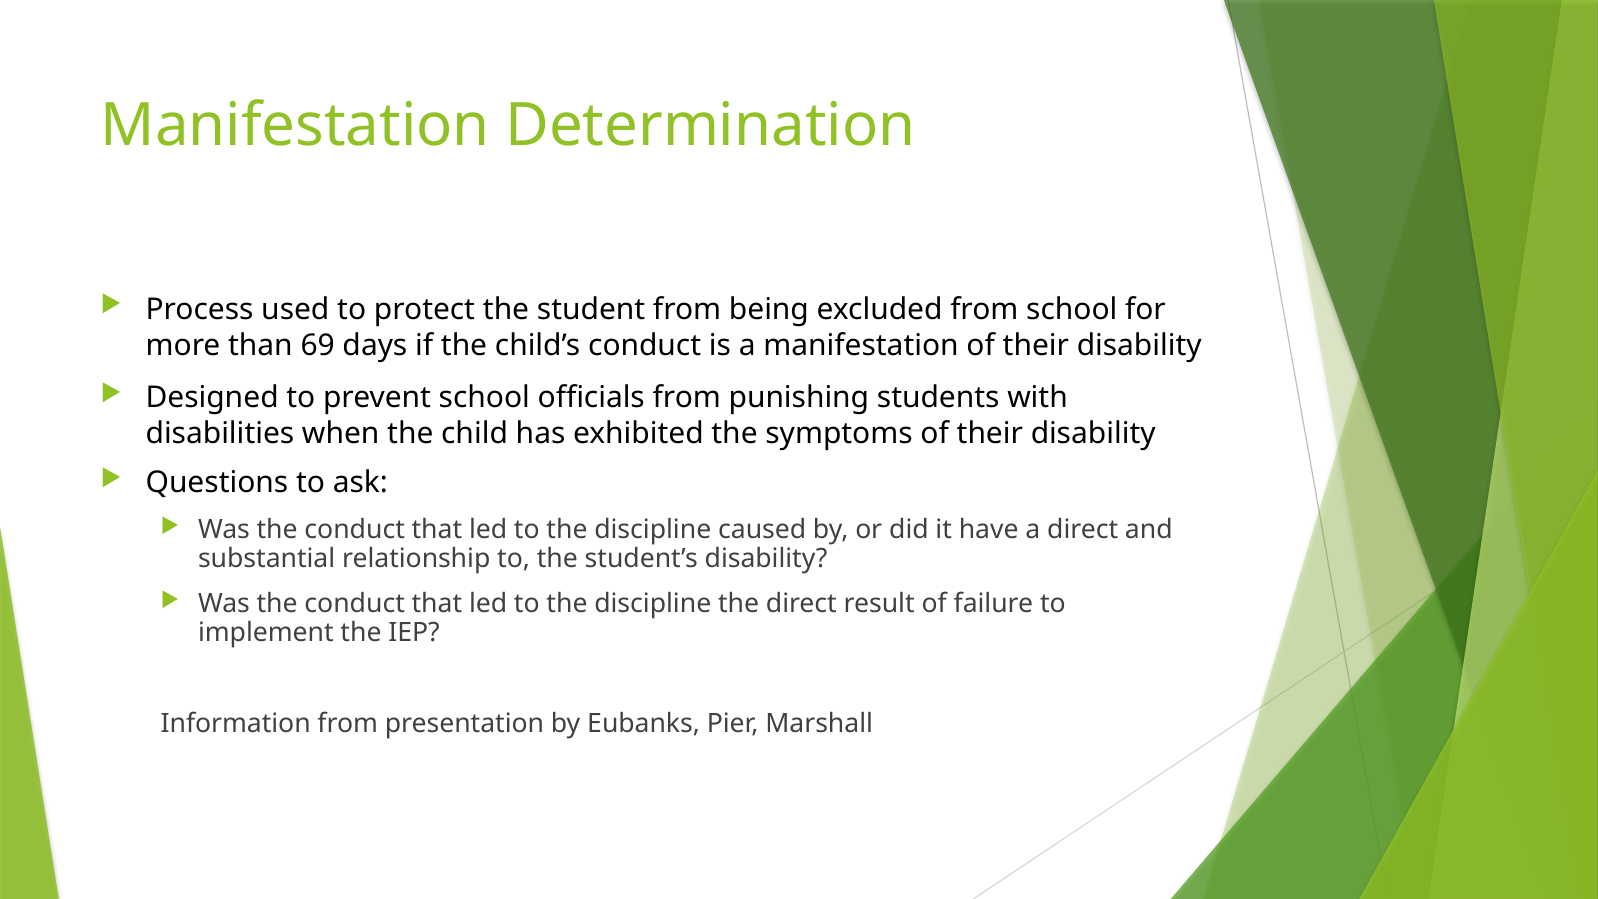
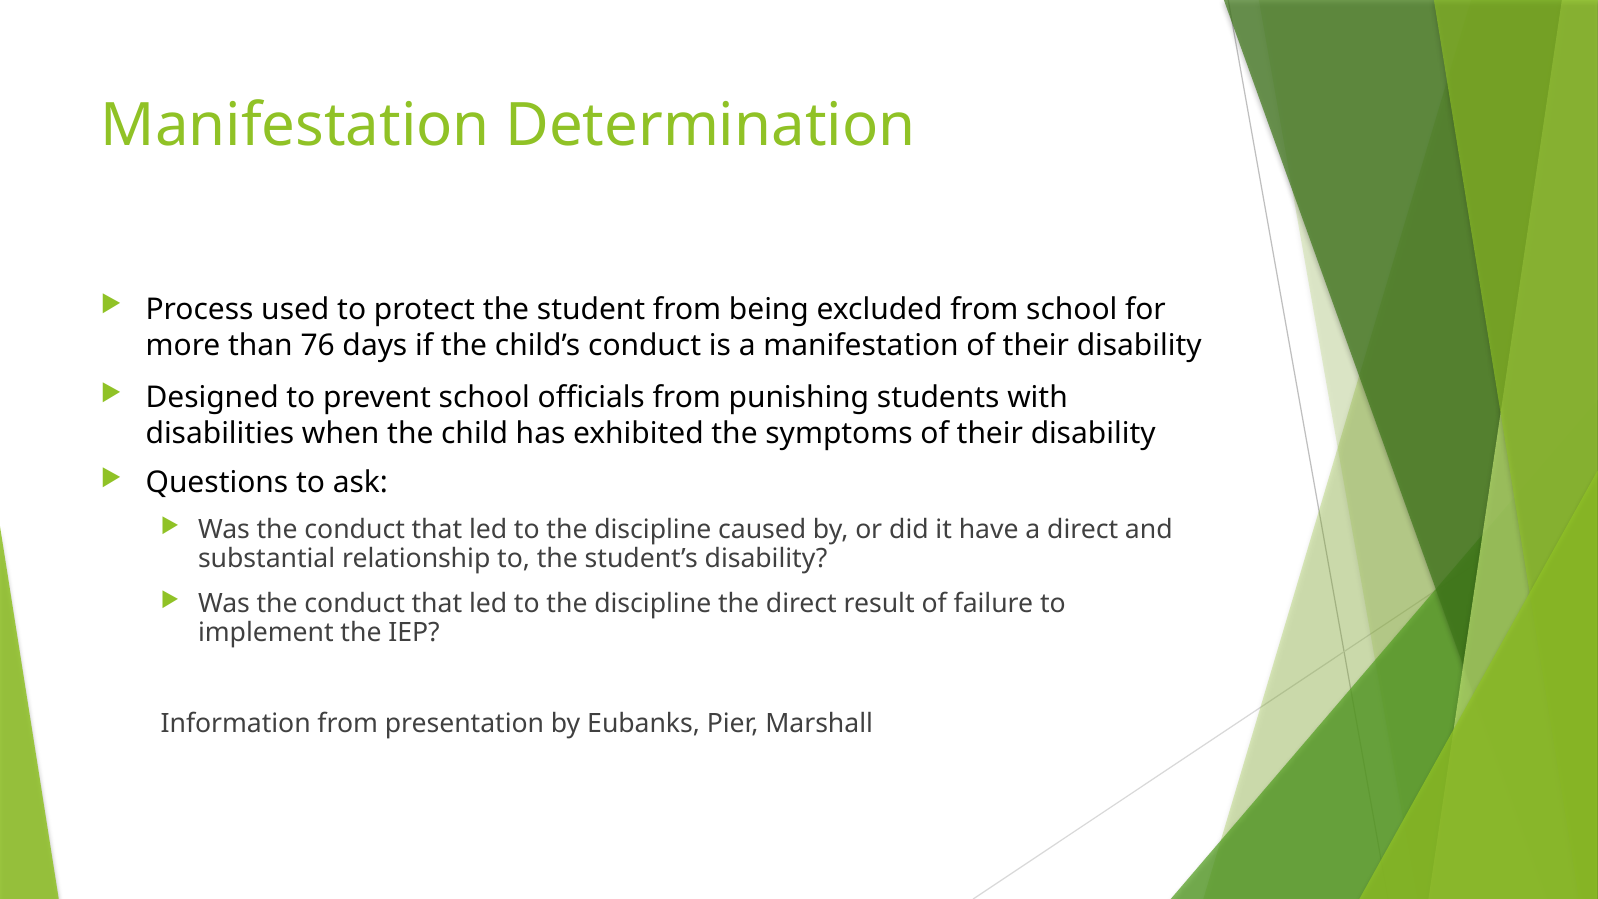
69: 69 -> 76 (318, 345)
